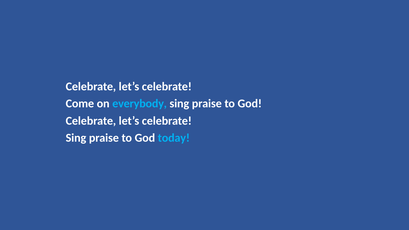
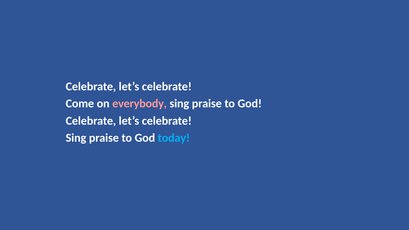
everybody colour: light blue -> pink (140, 104)
